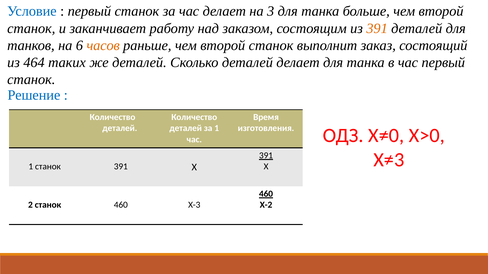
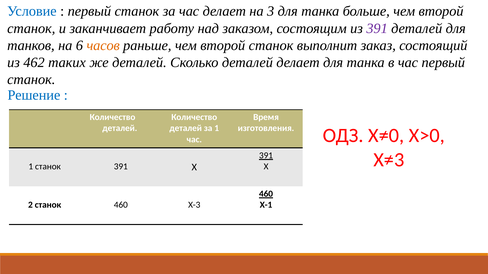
391 colour: orange -> purple (377, 28)
464: 464 -> 462 (34, 63)
Х-2: Х-2 -> Х-1 (266, 205)
